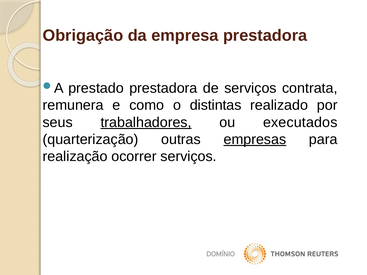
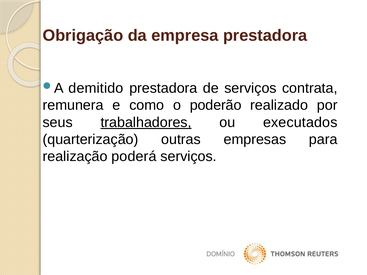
prestado: prestado -> demitido (96, 88)
distintas: distintas -> poderão (216, 105)
empresas underline: present -> none (255, 140)
ocorrer: ocorrer -> poderá (134, 157)
